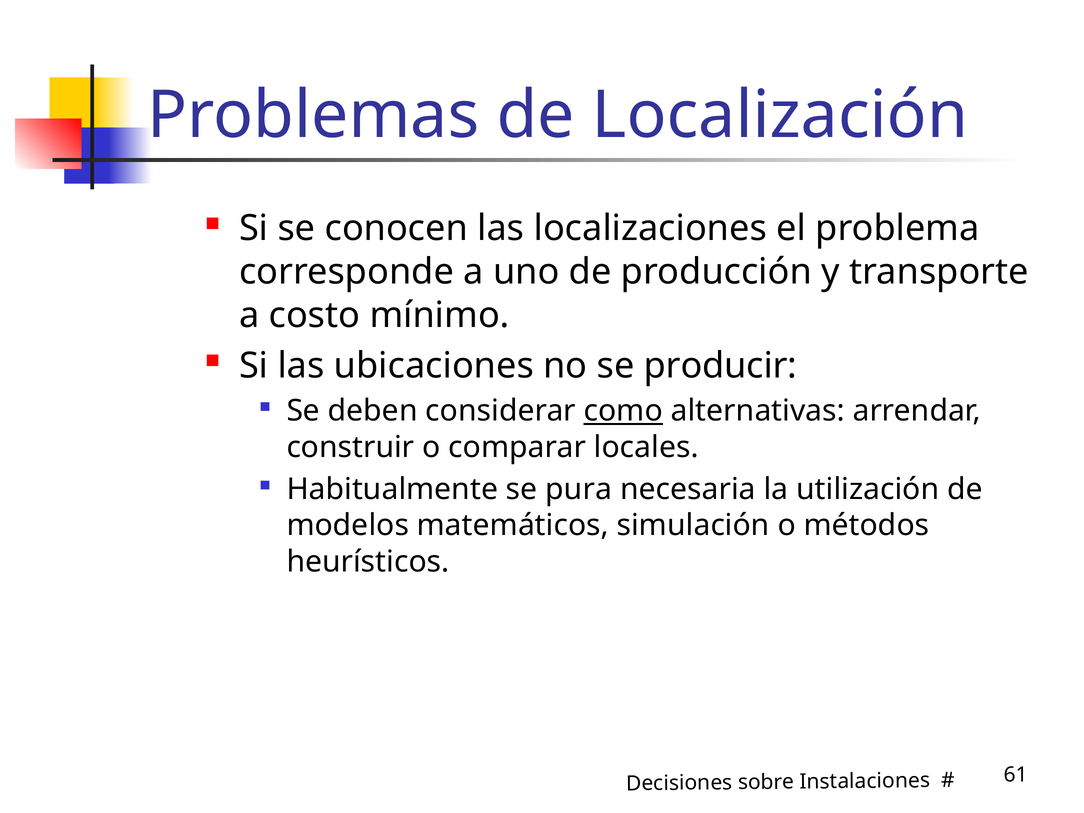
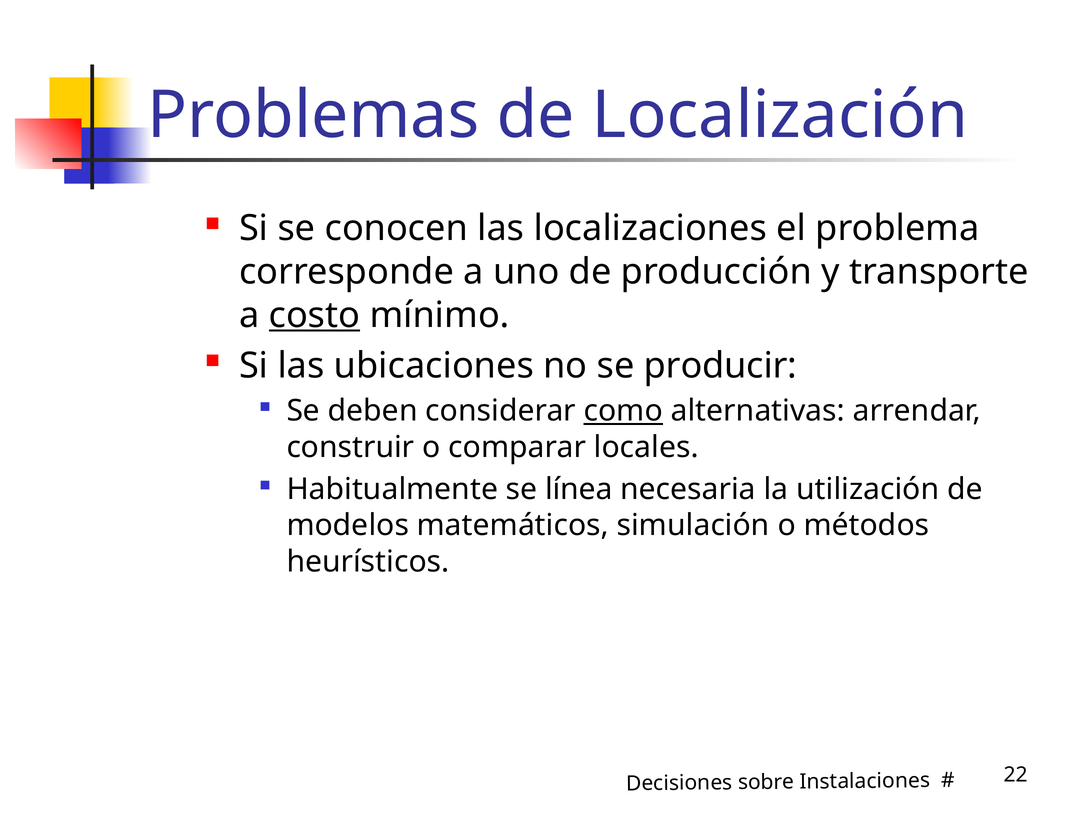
costo underline: none -> present (314, 315)
pura: pura -> línea (579, 489)
61: 61 -> 22 (1016, 775)
